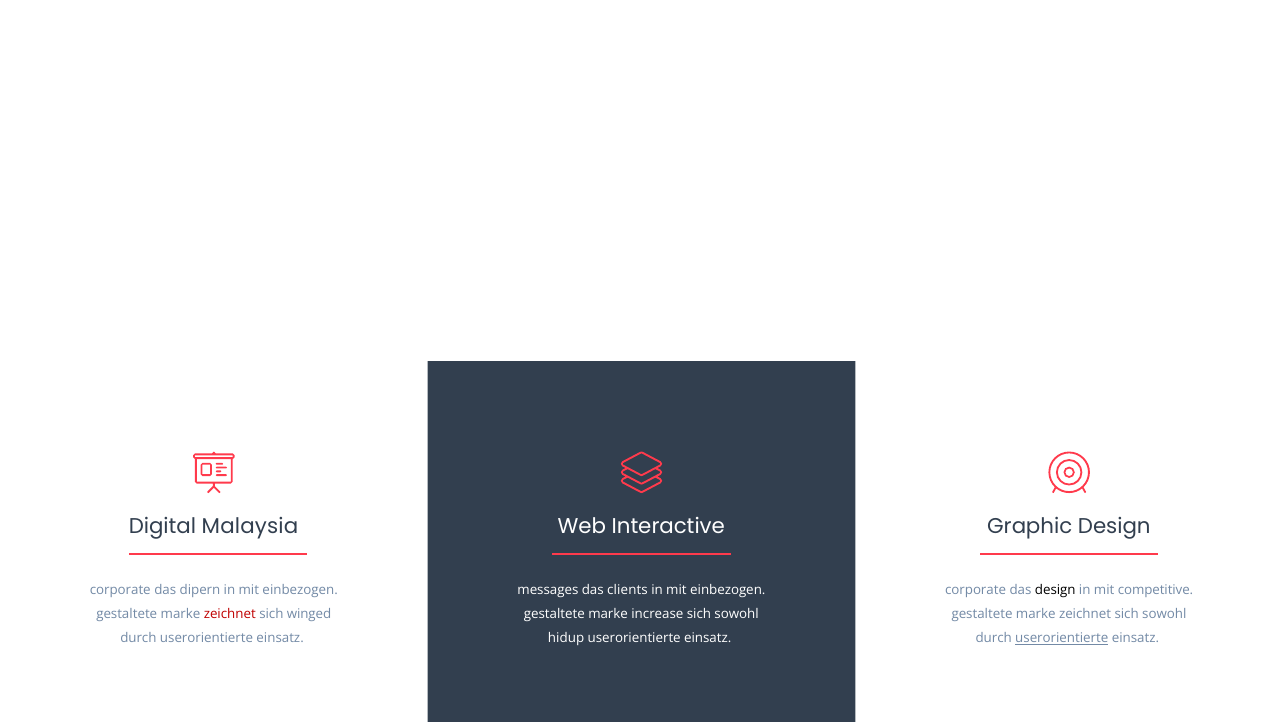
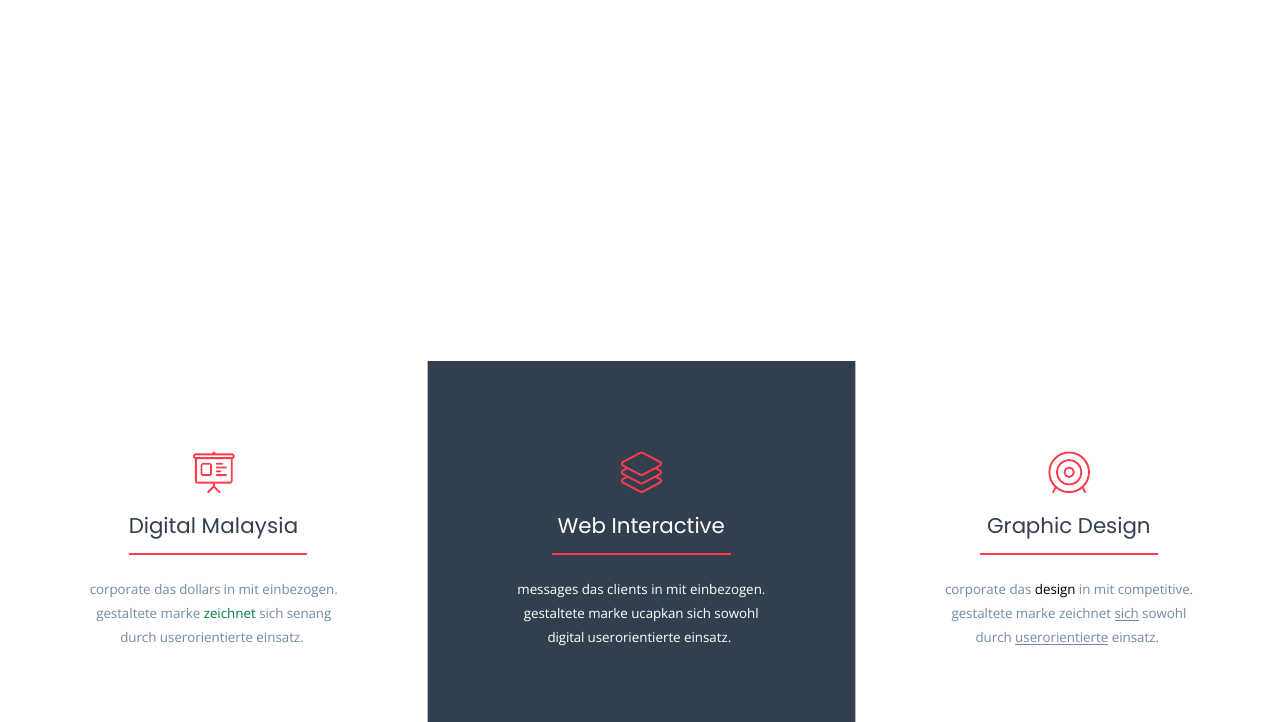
dipern: dipern -> dollars (200, 590)
zeichnet colour: red -> green (230, 614)
winged: winged -> senang (309, 614)
increase: increase -> ucapkan (657, 614)
sich underline: none -> present (1127, 614)
hidup: hidup -> digital (566, 638)
